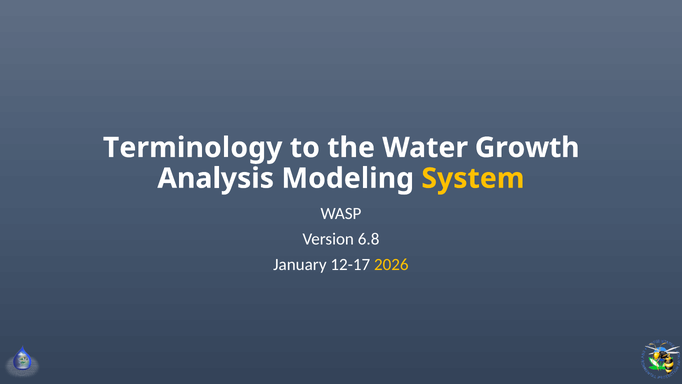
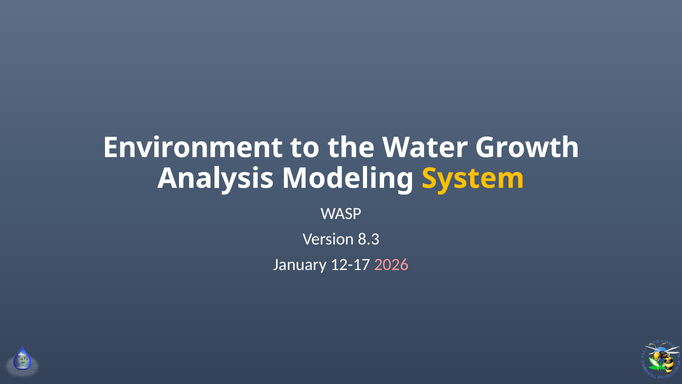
Terminology: Terminology -> Environment (193, 148)
6.8: 6.8 -> 8.3 (369, 239)
2026 colour: yellow -> pink (391, 264)
